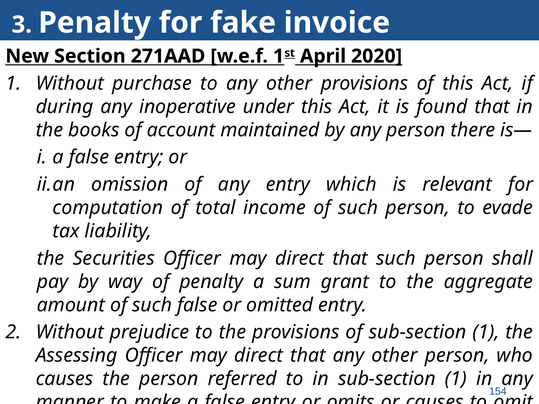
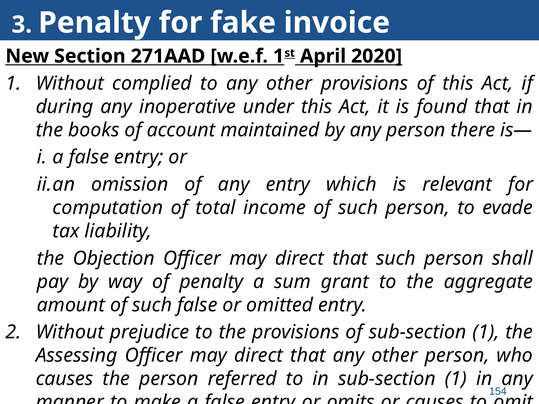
purchase: purchase -> complied (152, 83)
Securities: Securities -> Objection (114, 258)
